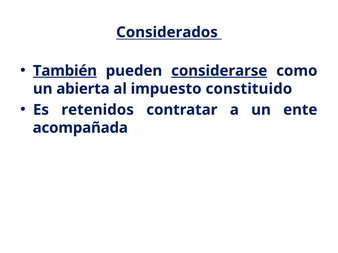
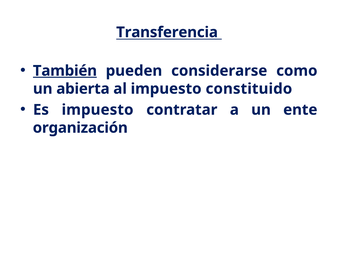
Considerados: Considerados -> Transferencia (167, 32)
considerarse underline: present -> none (219, 71)
Es retenidos: retenidos -> impuesto (98, 110)
acompañada: acompañada -> organización (80, 128)
